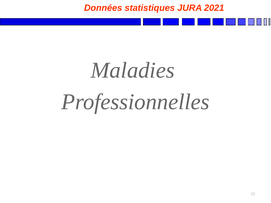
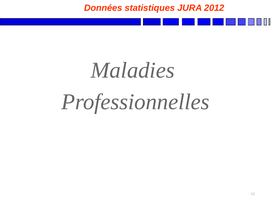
2021: 2021 -> 2012 (214, 8)
